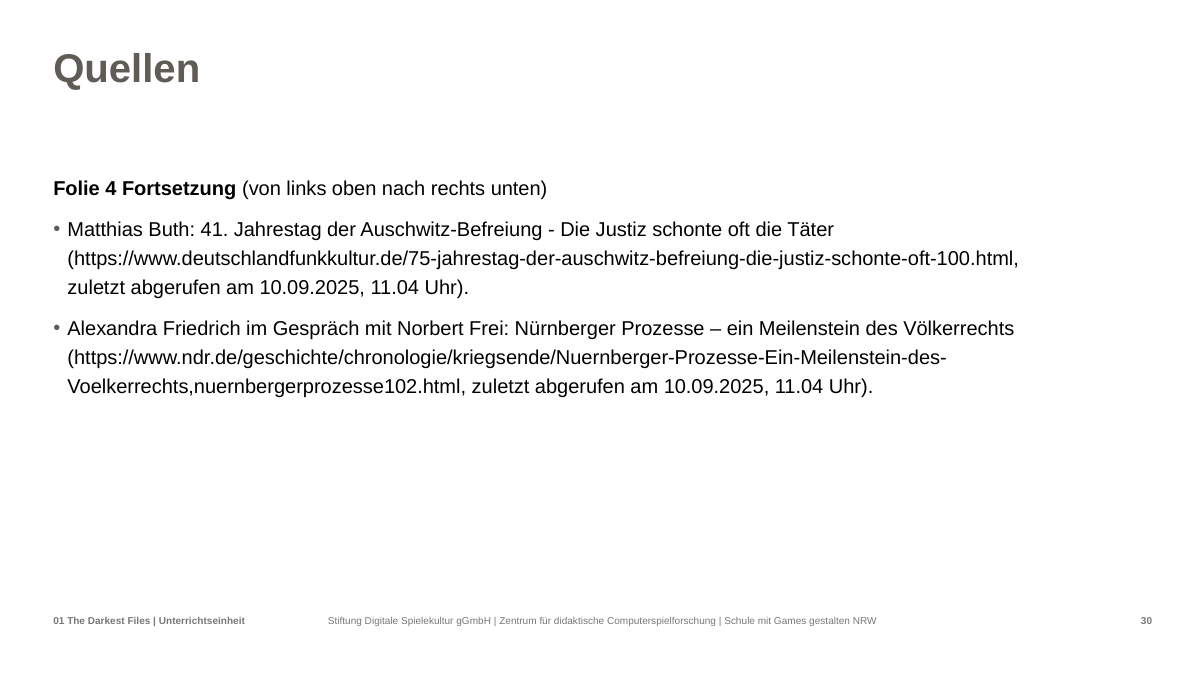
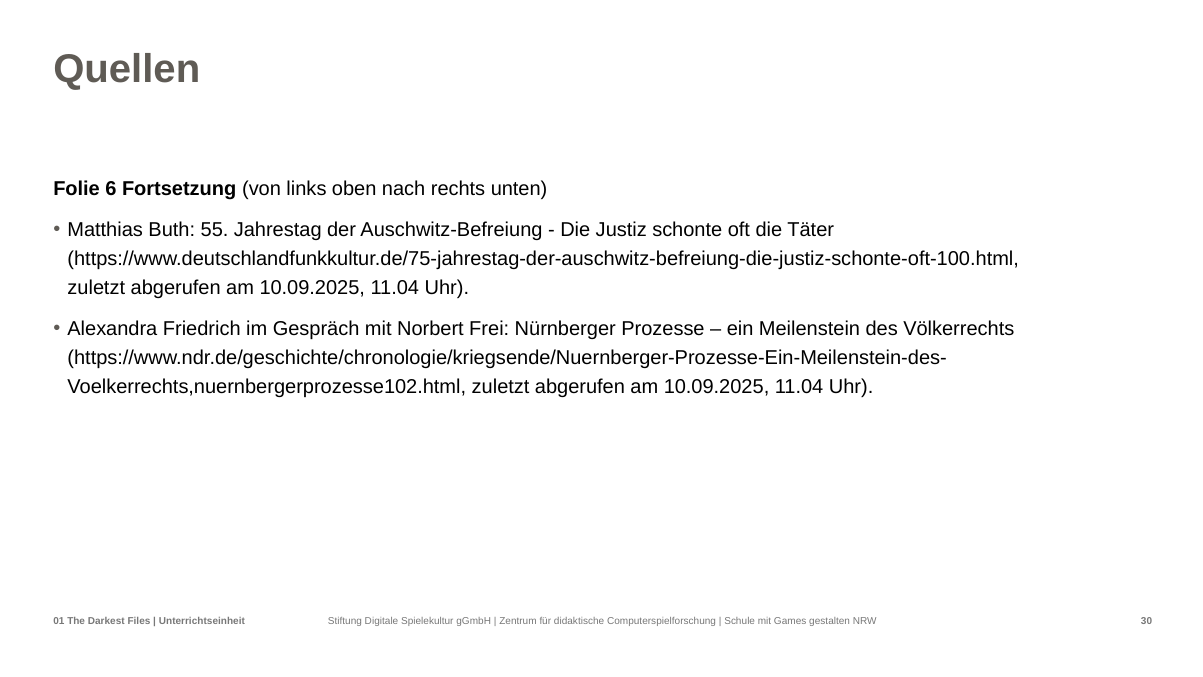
4: 4 -> 6 (111, 189)
41: 41 -> 55 (215, 230)
